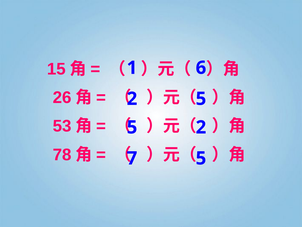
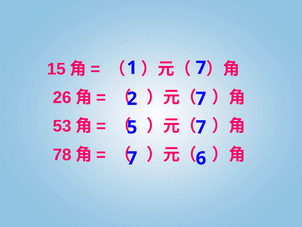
1 6: 6 -> 7 (201, 68)
2 5: 5 -> 7 (201, 99)
5 2: 2 -> 7 (201, 127)
7 5: 5 -> 6 (201, 158)
